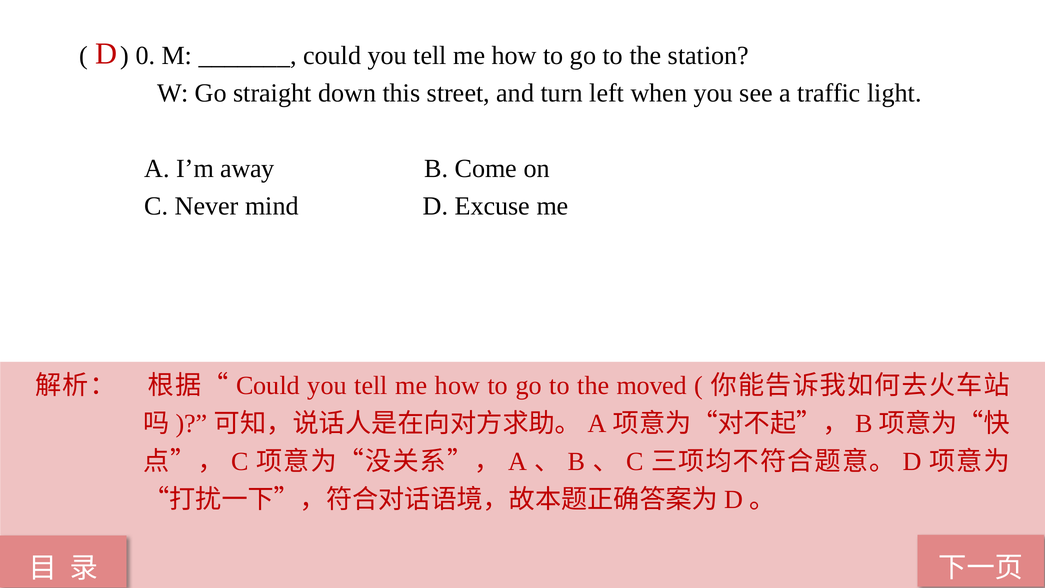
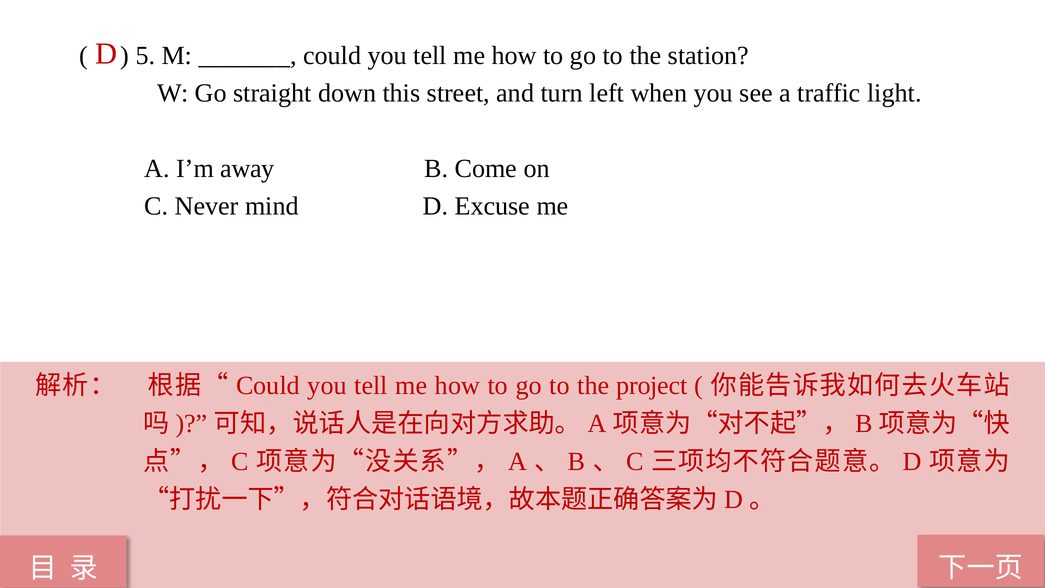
0: 0 -> 5 (145, 56)
moved: moved -> project (652, 385)
